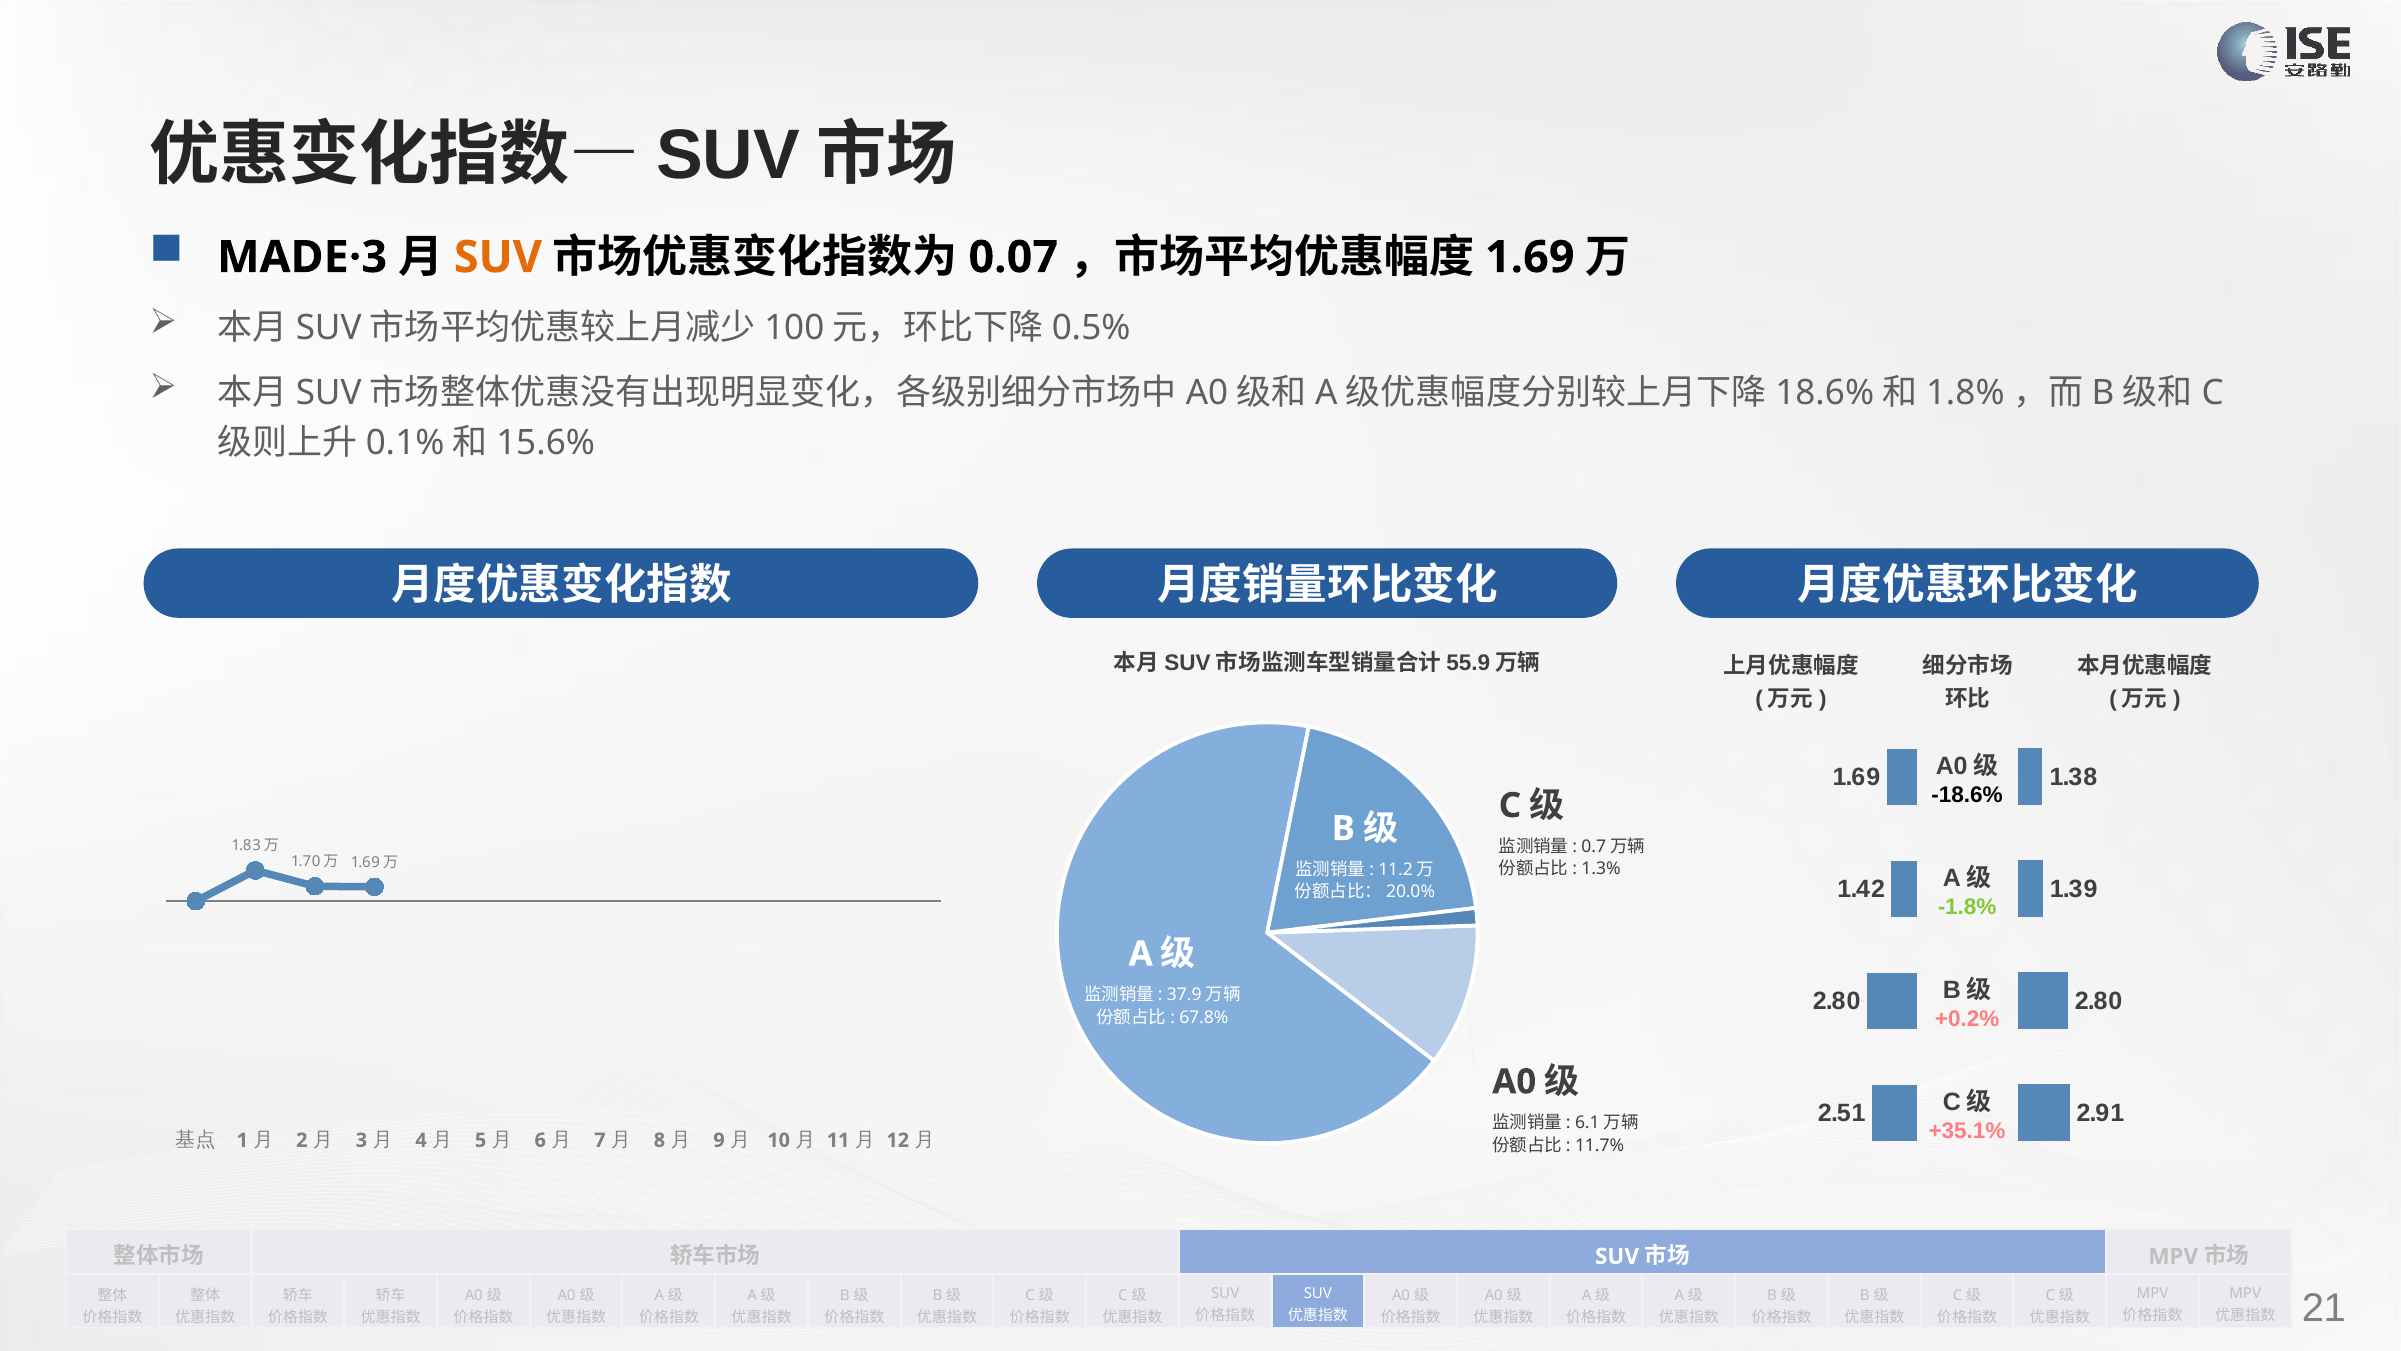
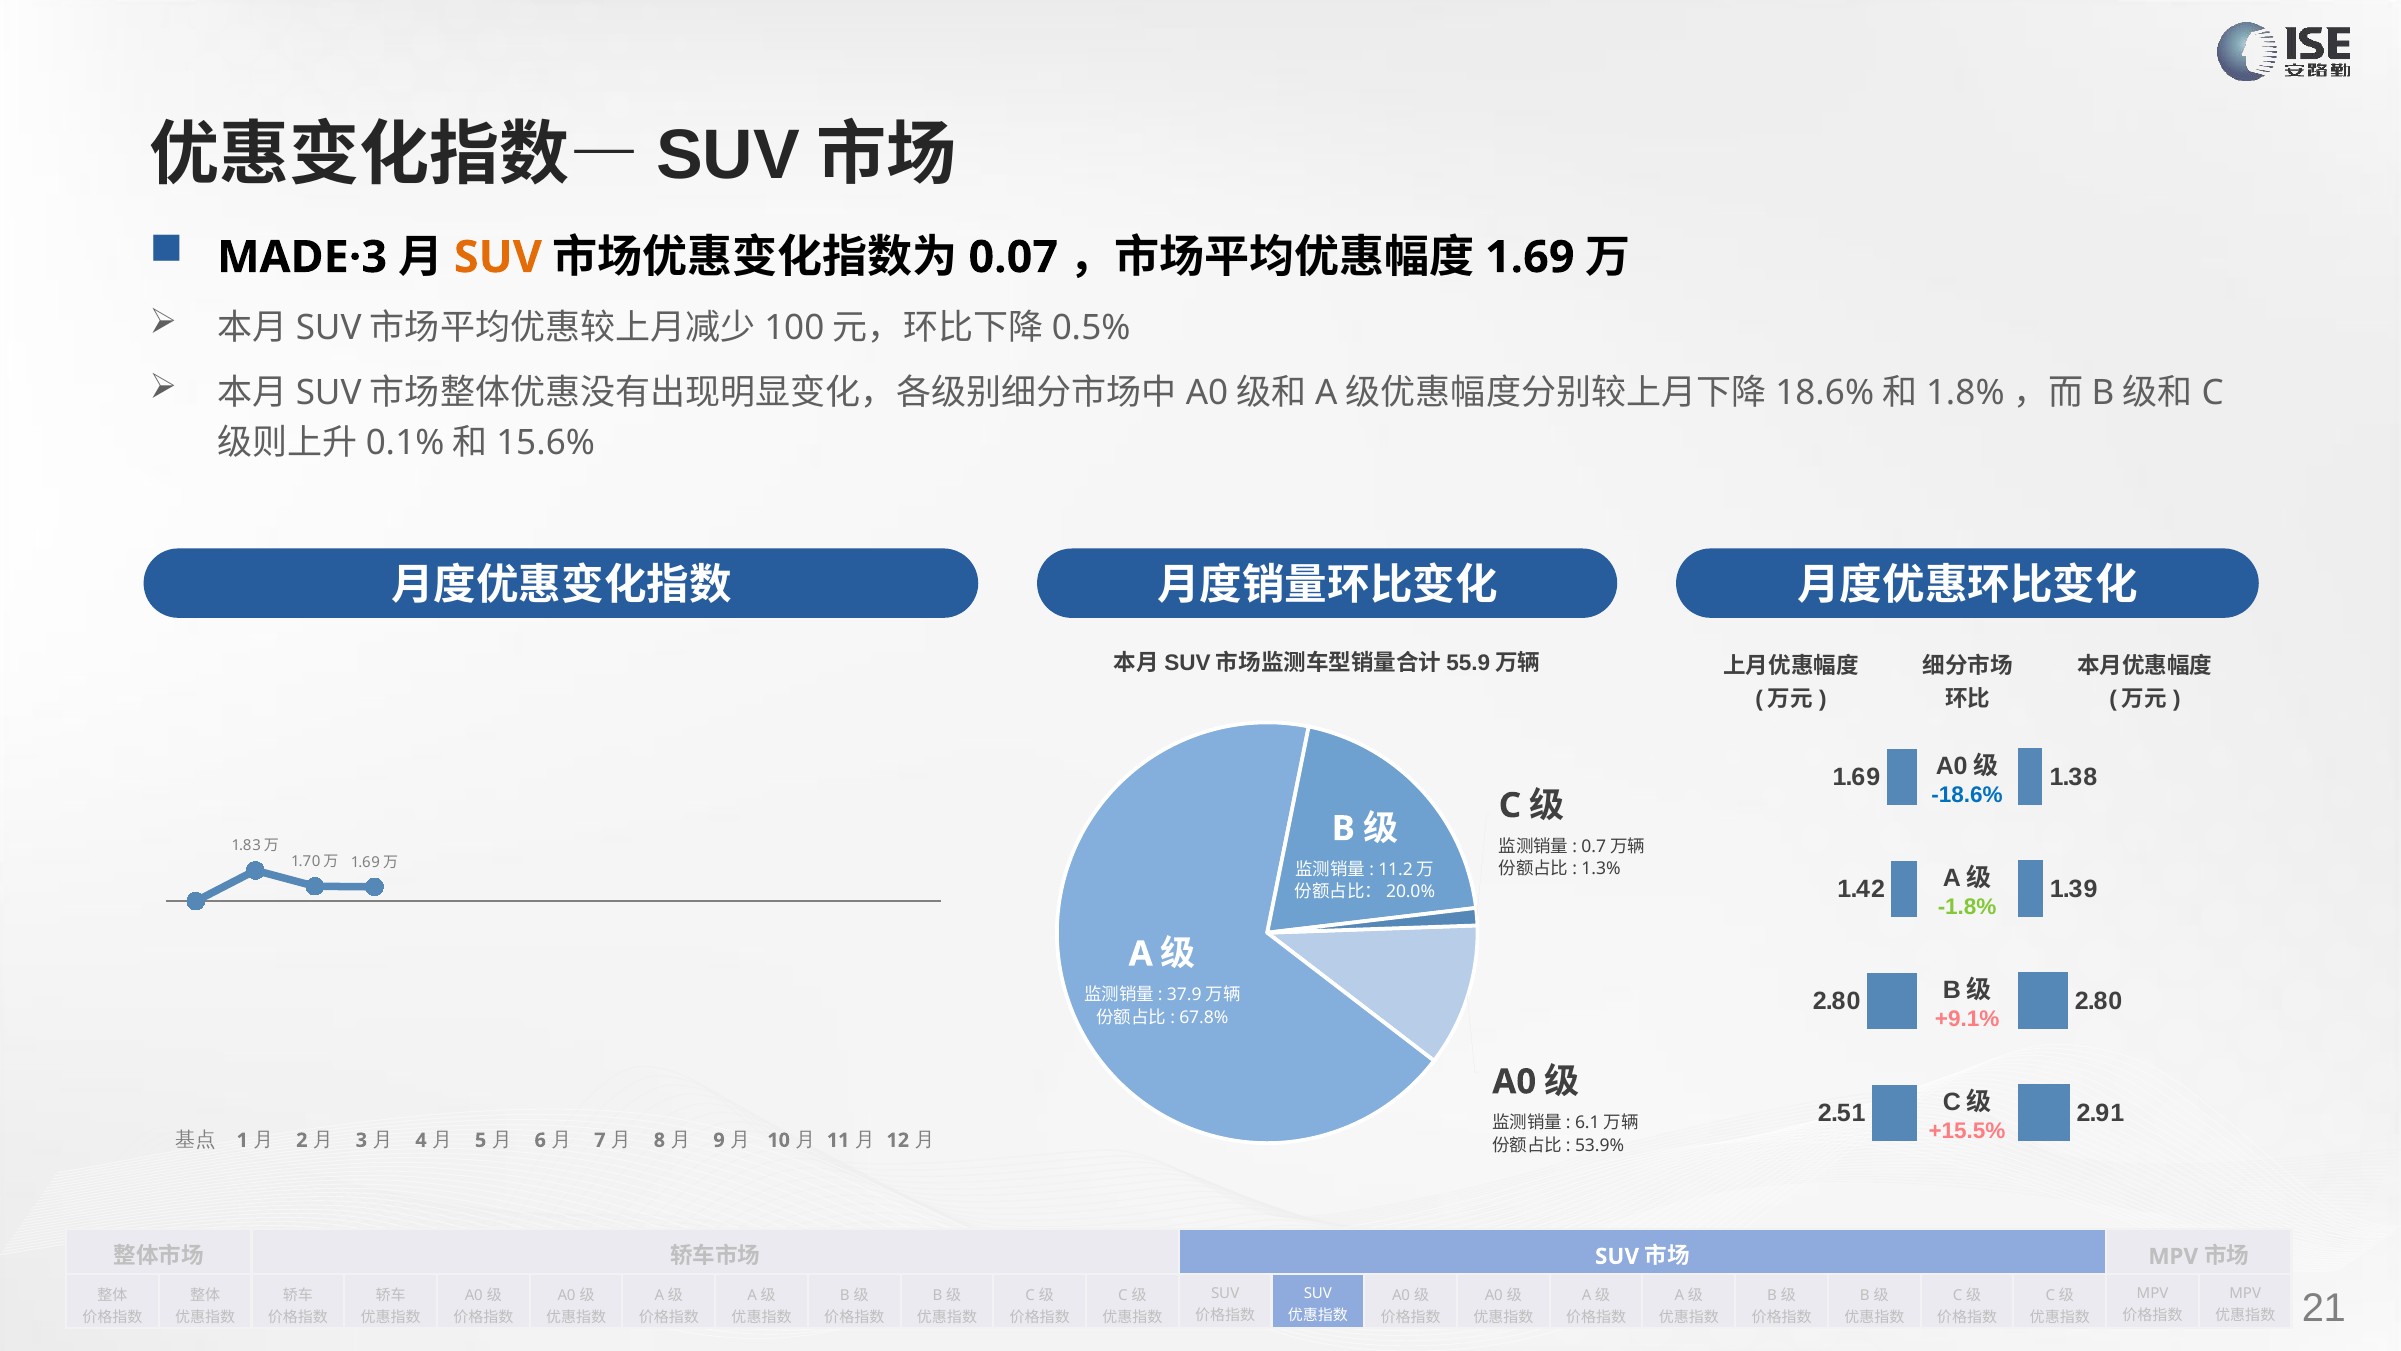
-18.6% colour: black -> blue (1967, 795)
+0.2%: +0.2% -> +9.1% (1967, 1019)
+35.1%: +35.1% -> +15.5% (1967, 1131)
11.7%: 11.7% -> 53.9% (1600, 1145)
